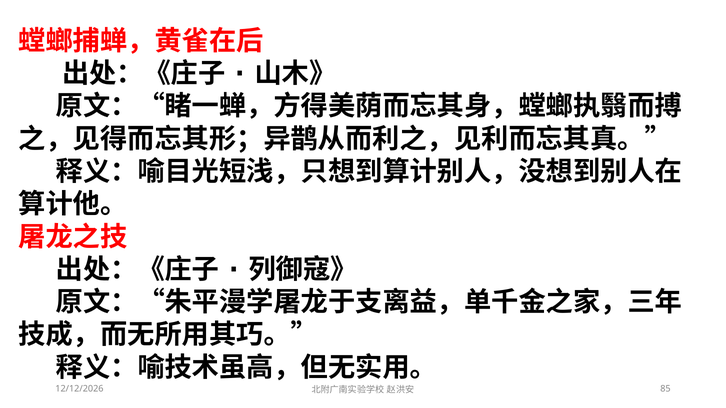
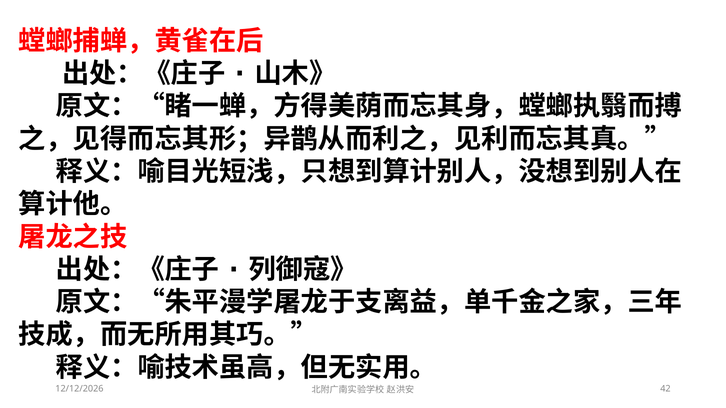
85: 85 -> 42 (665, 389)
